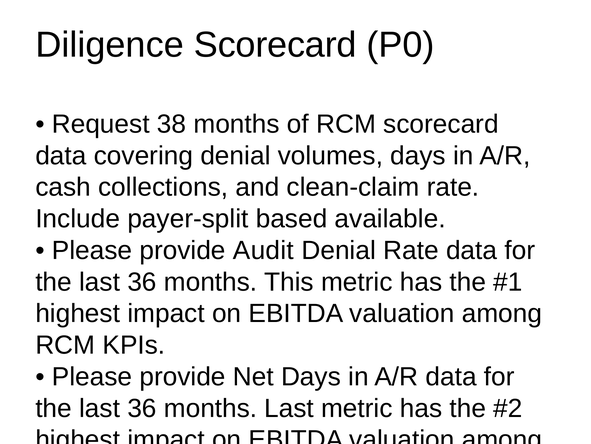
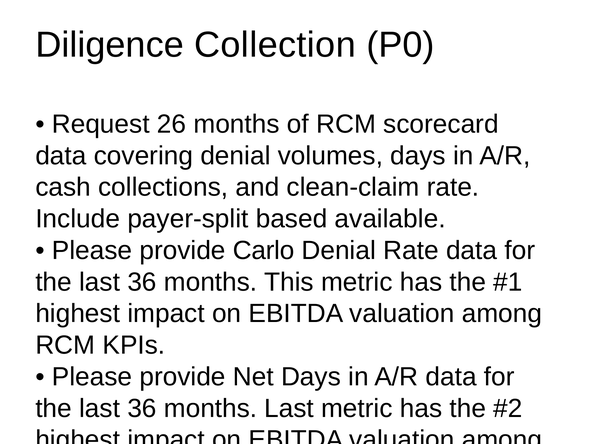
Diligence Scorecard: Scorecard -> Collection (275, 45)
38: 38 -> 26 (172, 124)
Audit: Audit -> Carlo (264, 250)
